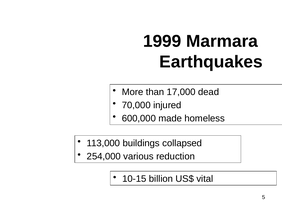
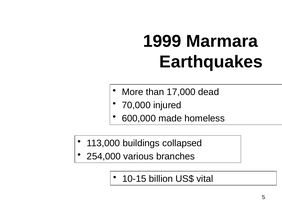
reduction: reduction -> branches (176, 157)
